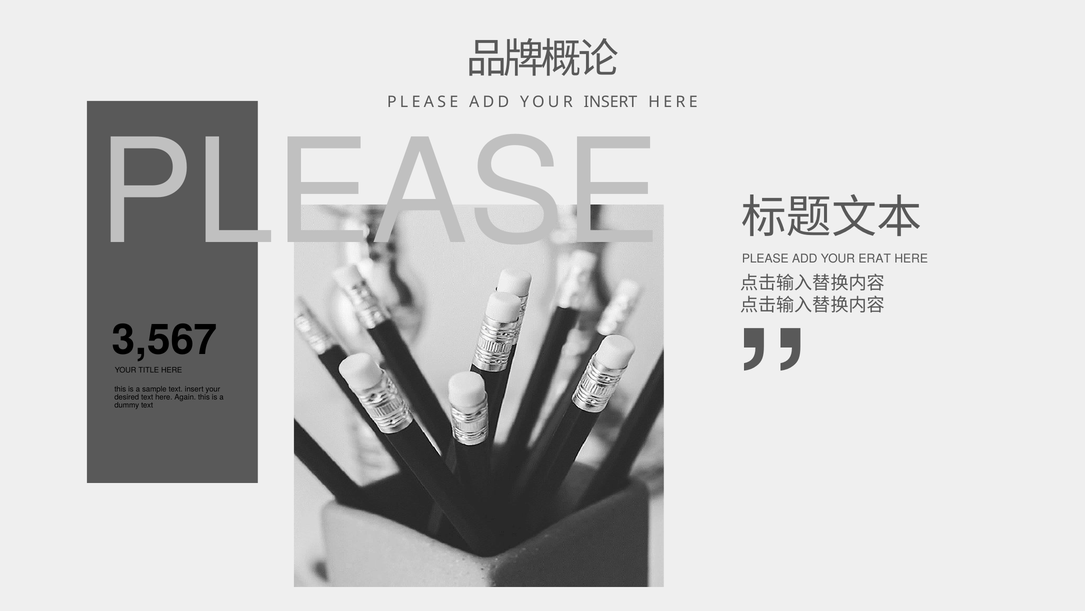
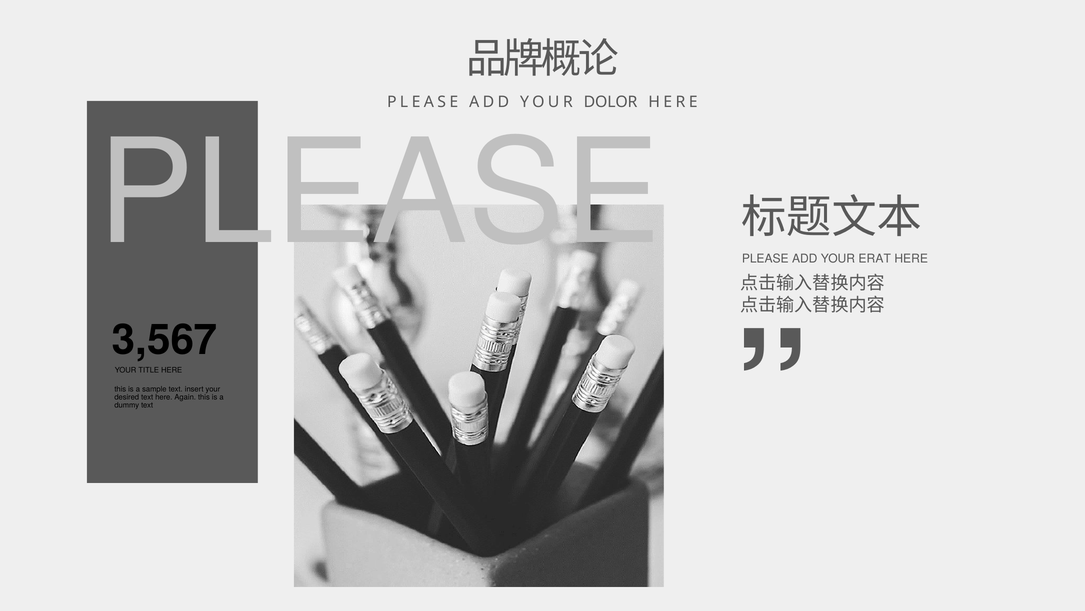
YOUR INSERT: INSERT -> DOLOR (611, 102)
